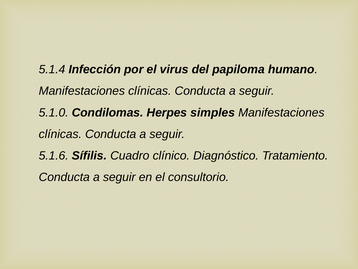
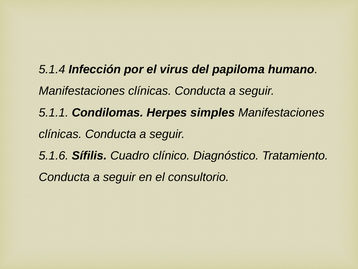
5.1.0: 5.1.0 -> 5.1.1 (54, 112)
